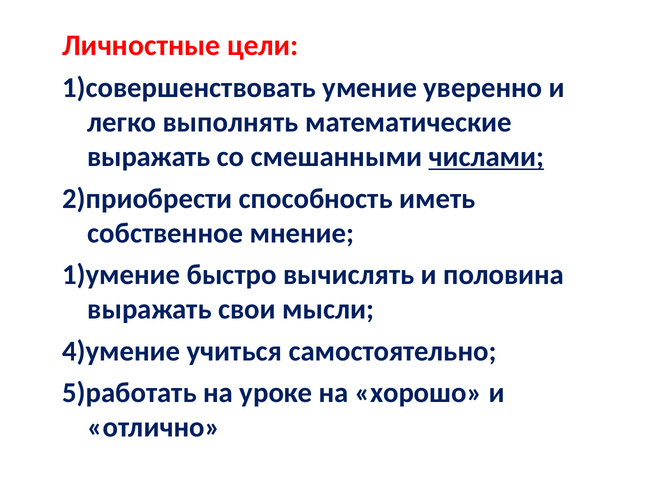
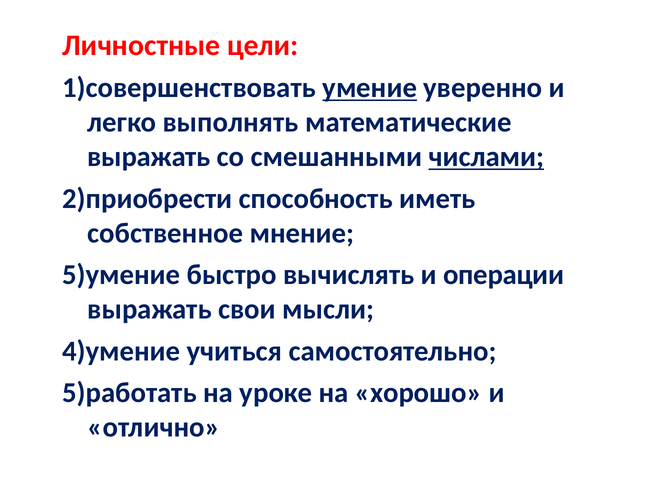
умение underline: none -> present (370, 88)
1)умение: 1)умение -> 5)умение (121, 275)
половина: половина -> операции (504, 275)
